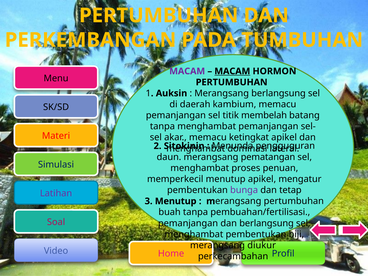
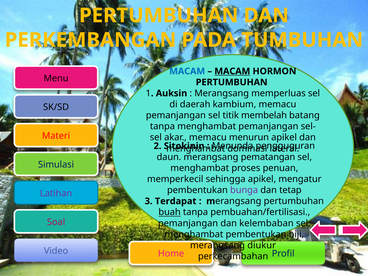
MACAM colour: purple -> blue (187, 71)
Merangsang berlangsung: berlangsung -> memperluas (278, 93)
ketingkat: ketingkat -> menurun (249, 137)
memperkecil menutup: menutup -> sehingga (226, 179)
3 Menutup: Menutup -> Terdapat (176, 201)
buah underline: none -> present (170, 212)
dan berlangsung: berlangsung -> kelembaban (266, 223)
